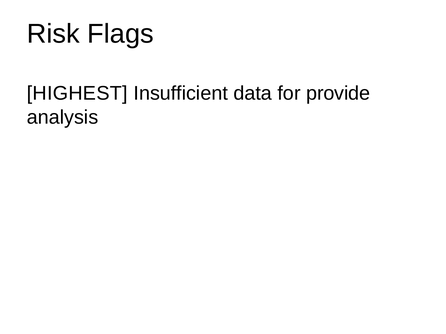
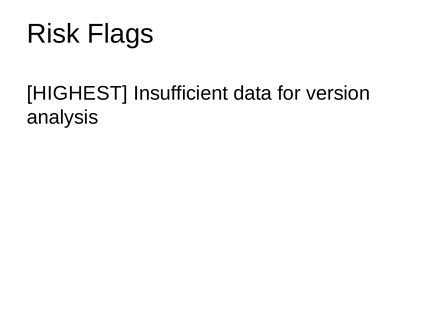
provide: provide -> version (338, 94)
